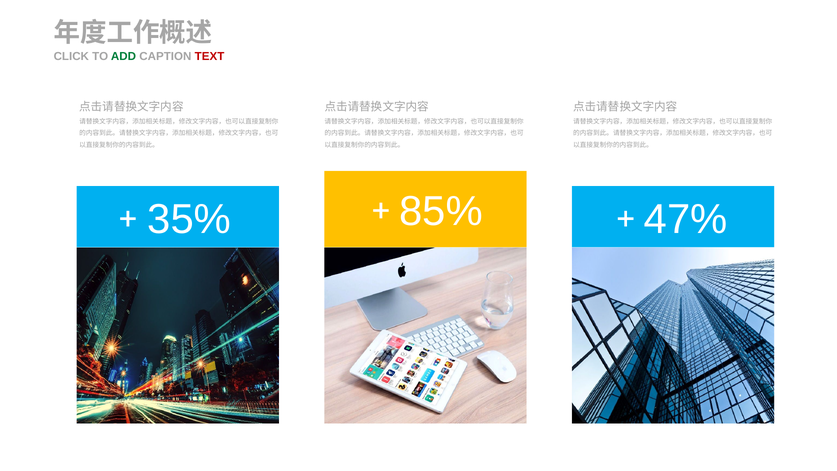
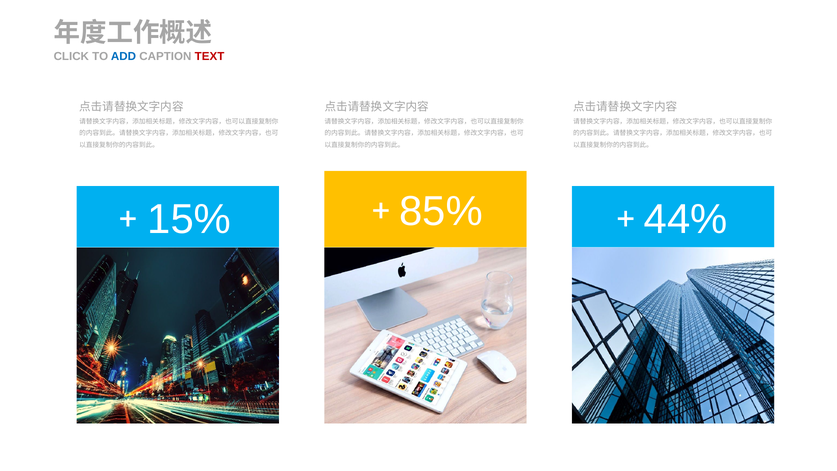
ADD colour: green -> blue (123, 56)
35%: 35% -> 15% (189, 220)
47%: 47% -> 44% (686, 220)
